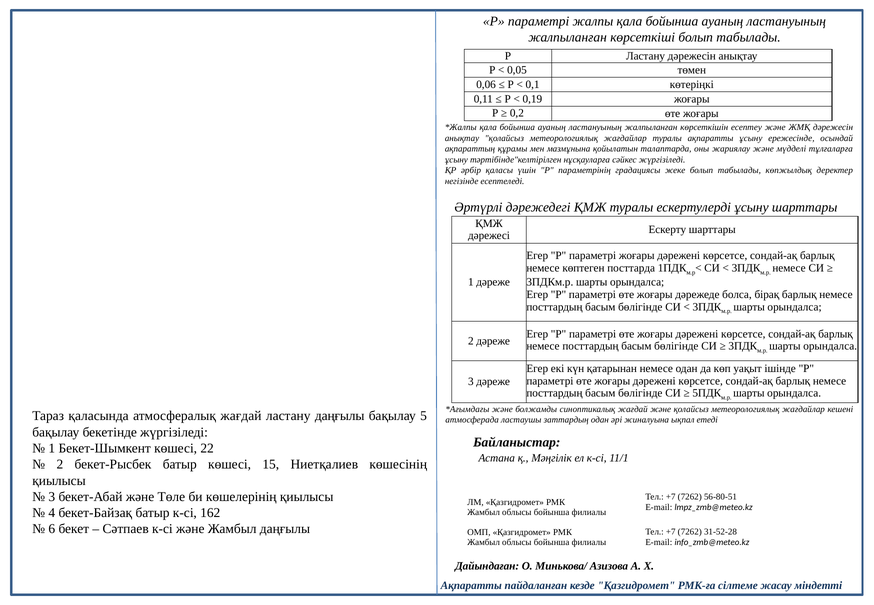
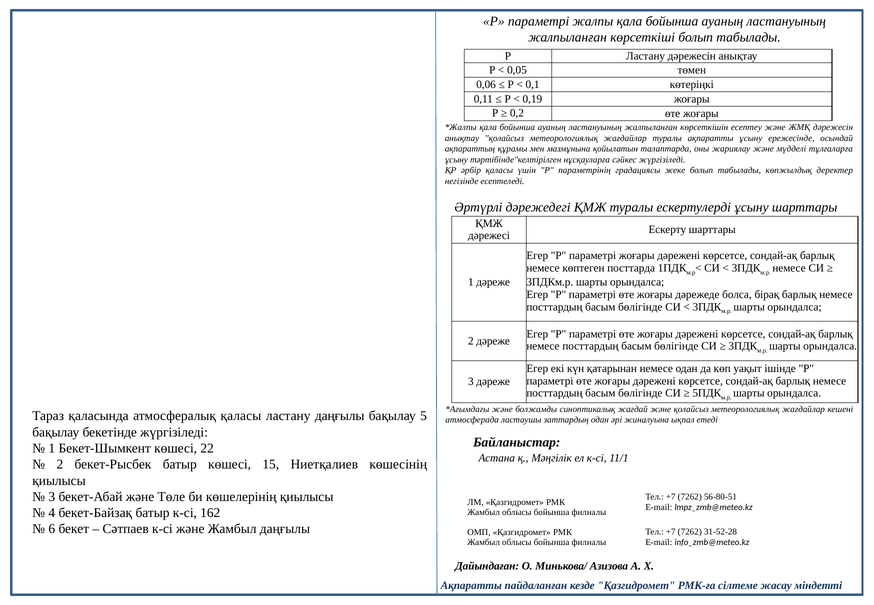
атмосфералық жағдай: жағдай -> қаласы (241, 416)
